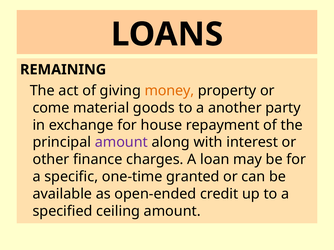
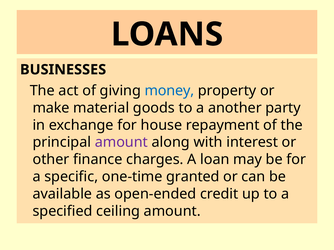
REMAINING: REMAINING -> BUSINESSES (63, 70)
money colour: orange -> blue (169, 91)
come: come -> make (51, 108)
